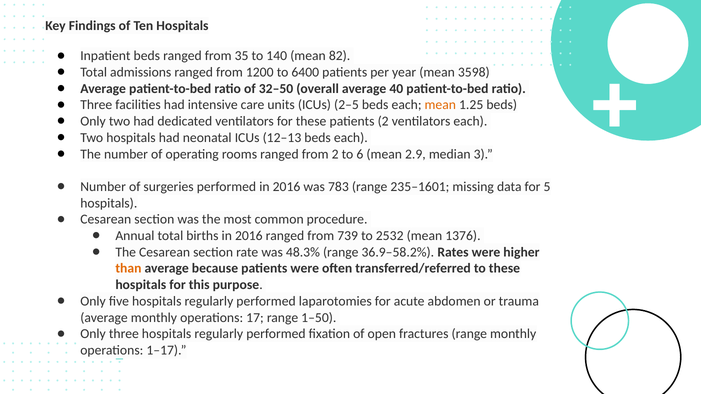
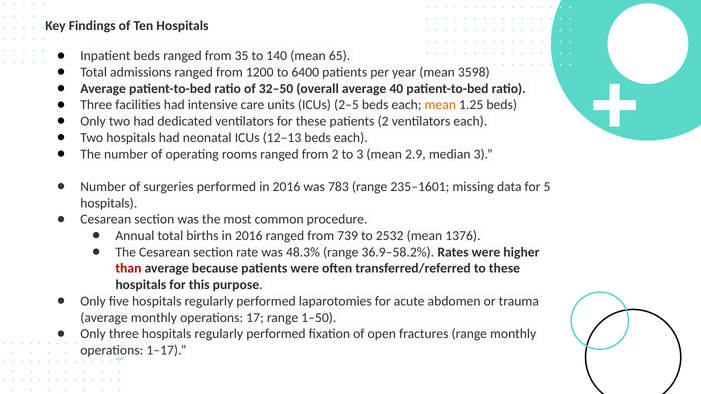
82: 82 -> 65 (340, 56)
to 6: 6 -> 3 (360, 154)
than colour: orange -> red (128, 269)
